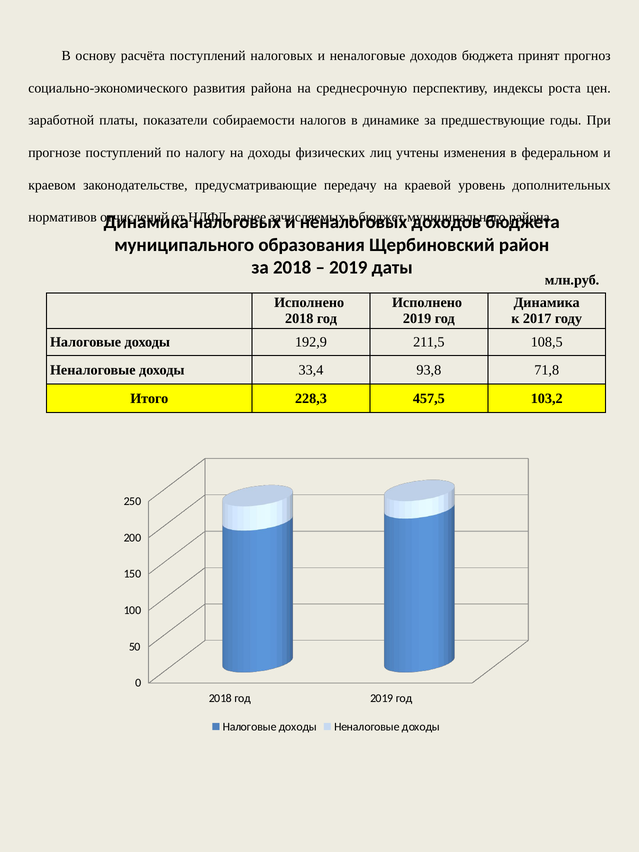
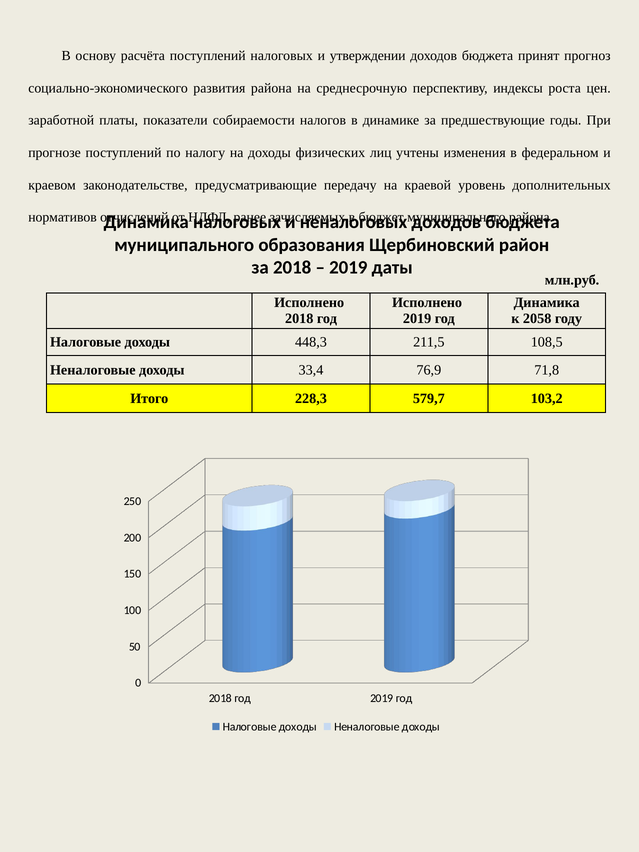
и неналоговые: неналоговые -> утверждении (368, 56)
2017: 2017 -> 2058 (537, 319)
192,9: 192,9 -> 448,3 (311, 342)
93,8: 93,8 -> 76,9 (429, 370)
457,5: 457,5 -> 579,7 (429, 398)
